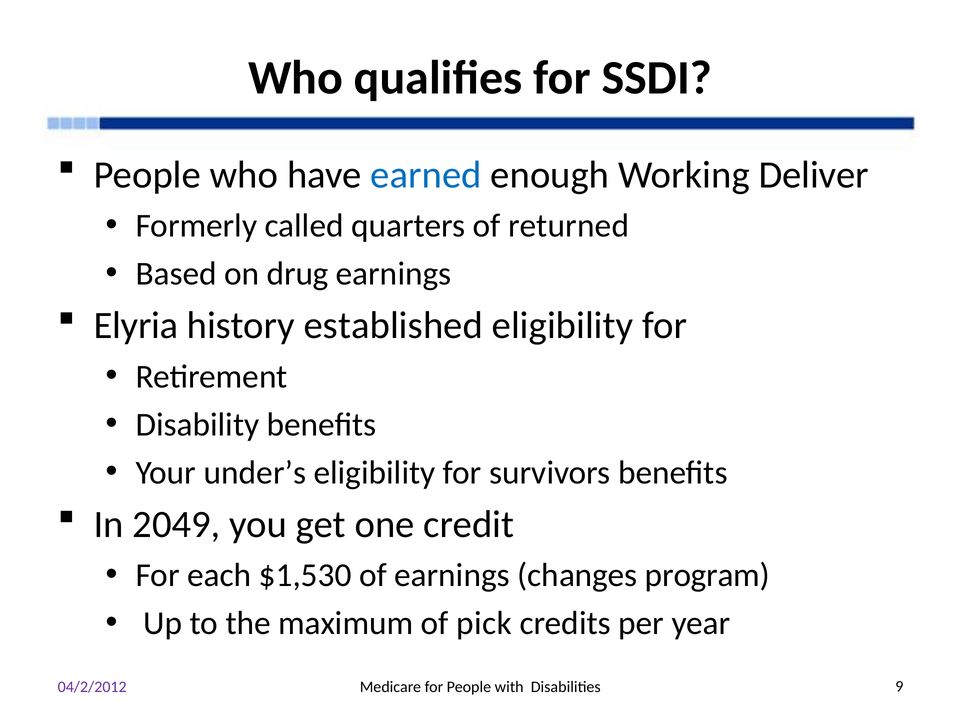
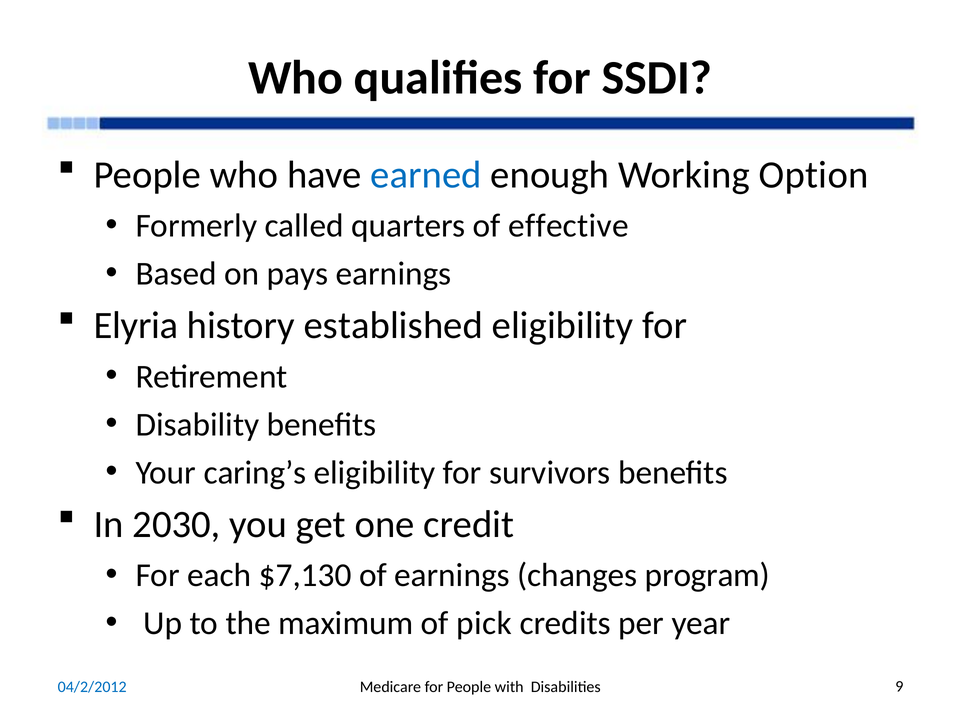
Deliver: Deliver -> Option (814, 175)
returned: returned -> effective (568, 226)
drug: drug -> pays (298, 274)
under’s: under’s -> caring’s (255, 472)
2049: 2049 -> 2030 (176, 524)
$1,530: $1,530 -> $7,130 (305, 575)
04/2/2012 colour: purple -> blue (92, 687)
